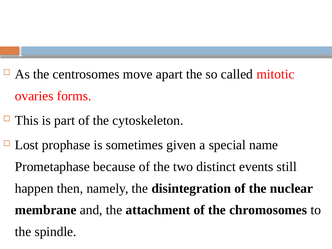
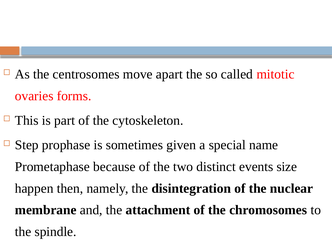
Lost: Lost -> Step (27, 145)
still: still -> size (287, 167)
